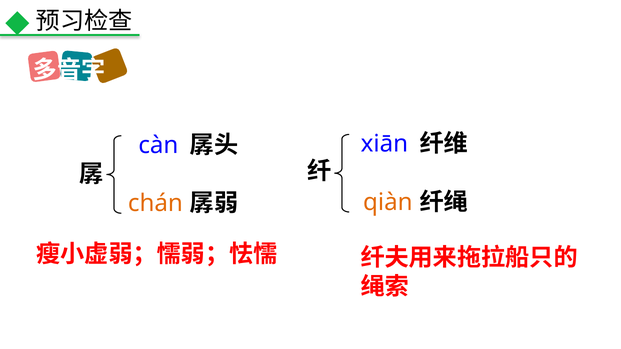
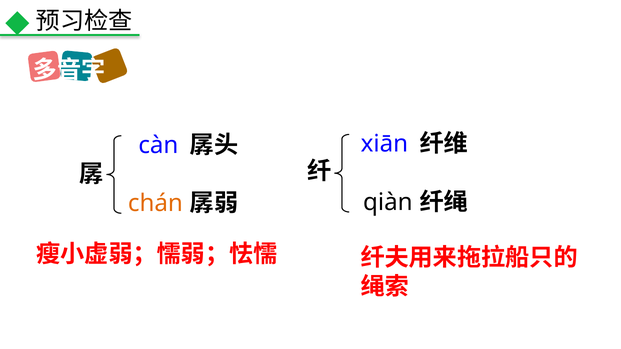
qiàn colour: orange -> black (388, 202)
